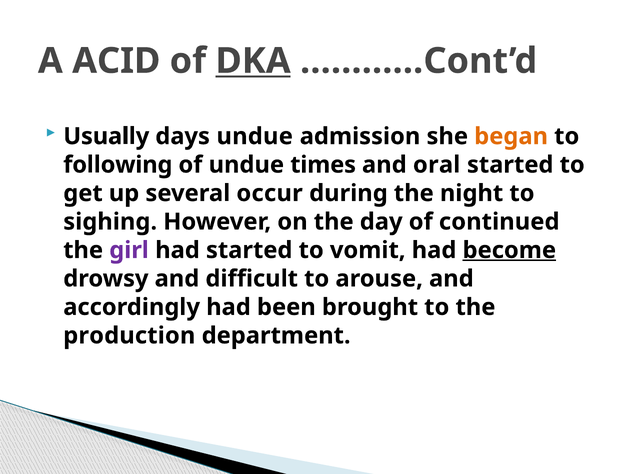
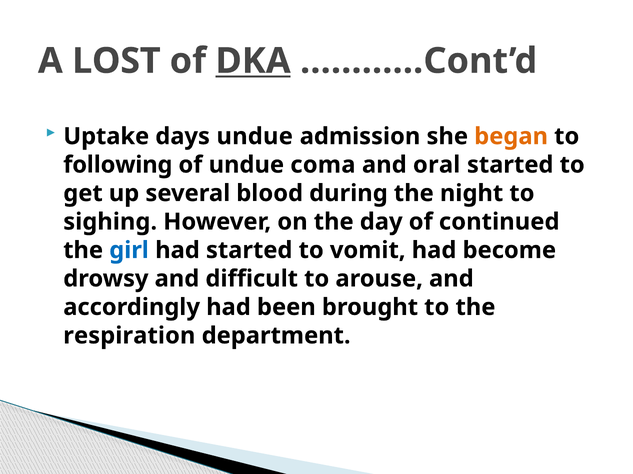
ACID: ACID -> LOST (116, 61)
Usually: Usually -> Uptake (106, 137)
times: times -> coma (323, 165)
occur: occur -> blood (270, 194)
girl colour: purple -> blue (129, 251)
become underline: present -> none (509, 251)
production: production -> respiration (129, 336)
